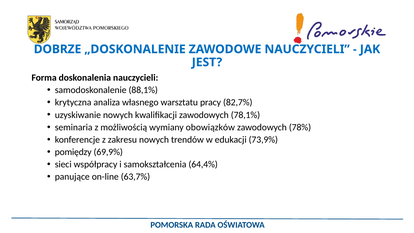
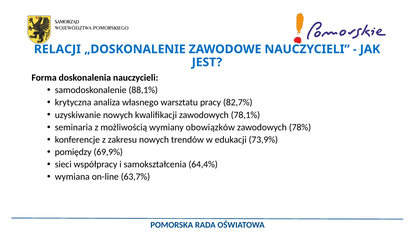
DOBRZE: DOBRZE -> RELACJI (57, 49)
panujące: panujące -> wymiana (72, 177)
